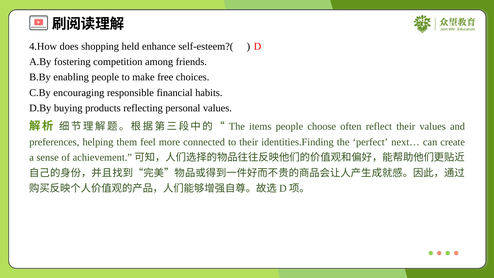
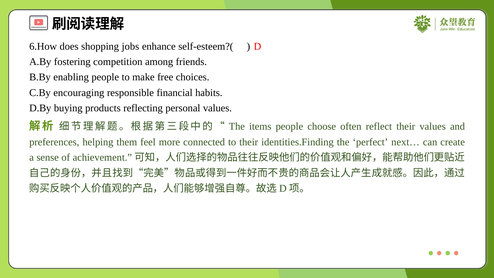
4.How: 4.How -> 6.How (43, 46)
held: held -> jobs (130, 46)
